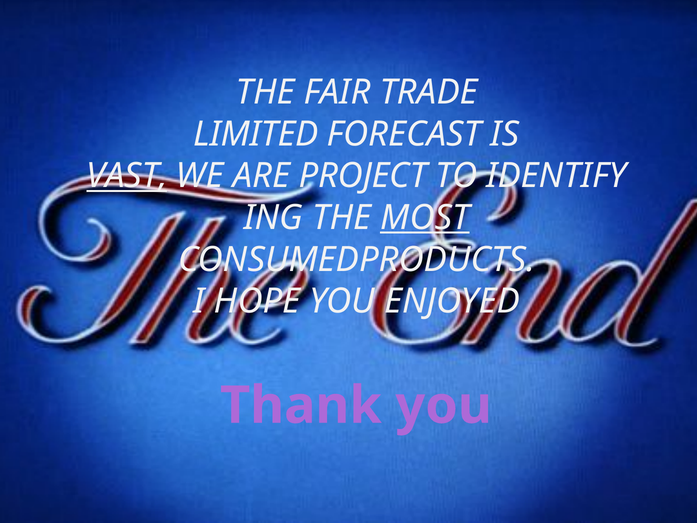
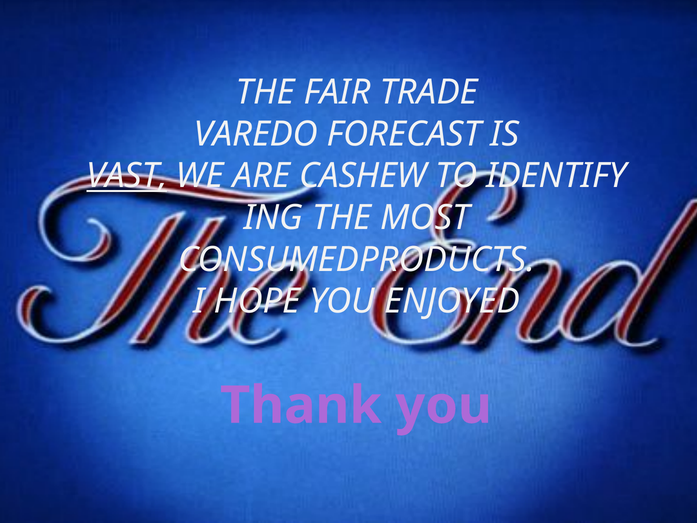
LIMITED: LIMITED -> VAREDO (256, 134)
PROJECT: PROJECT -> CASHEW (363, 176)
MOST underline: present -> none (425, 218)
